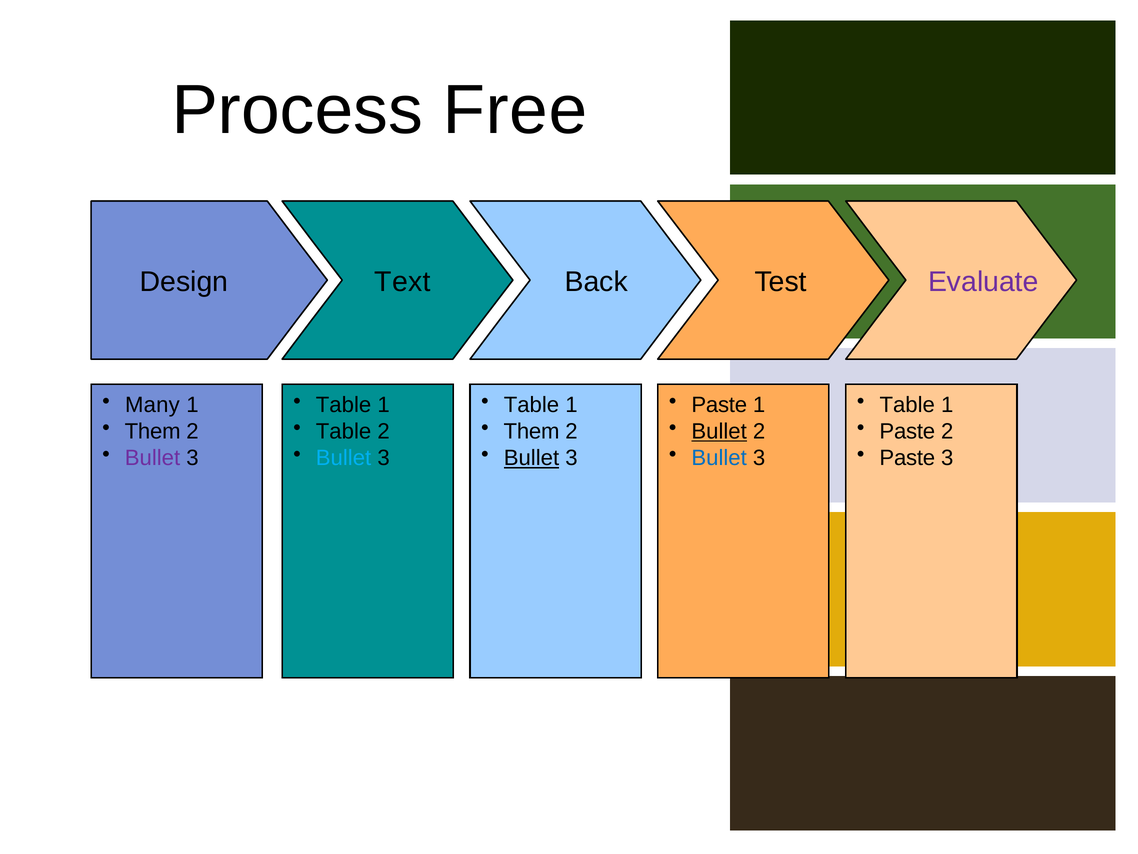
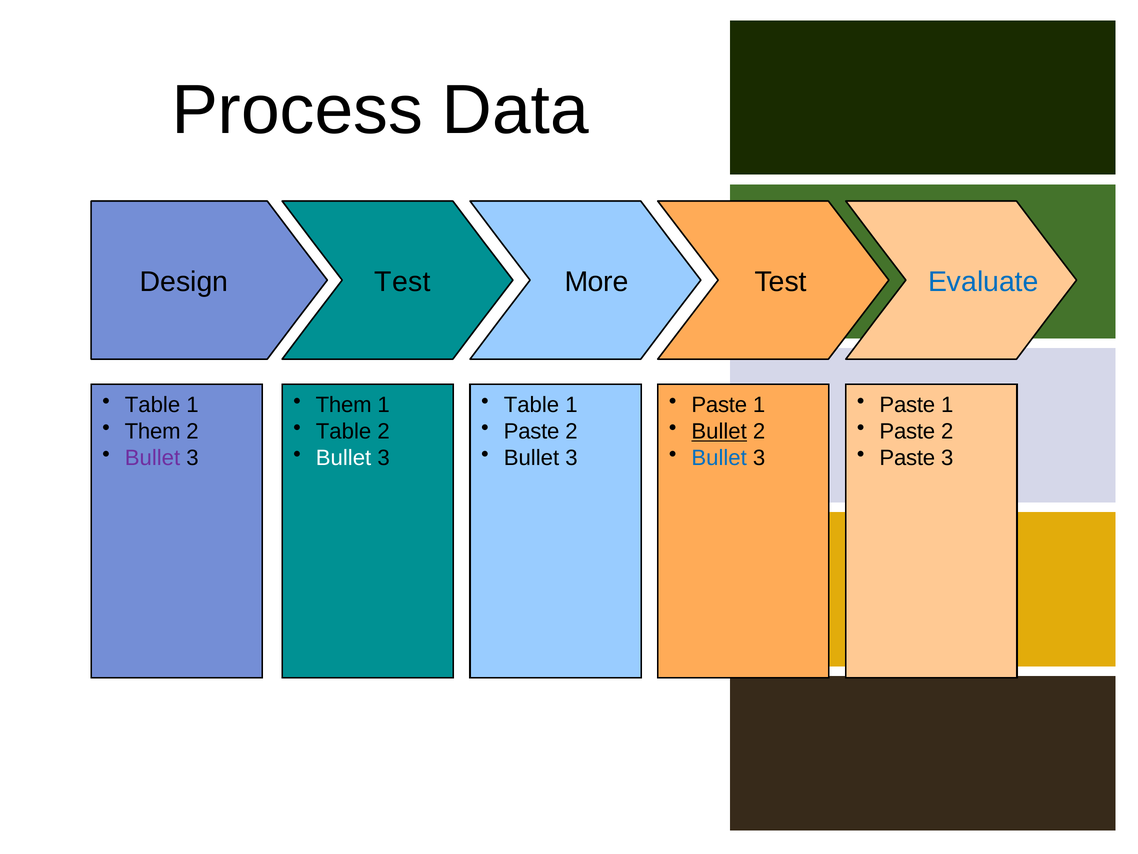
Free: Free -> Data (515, 110)
Back: Back -> More (596, 282)
Evaluate colour: purple -> blue (983, 282)
Text: Text -> Test (403, 282)
Many: Many -> Table (153, 405)
Table: Table -> Them (344, 405)
Table: Table -> Paste (907, 405)
Them: Them -> Paste (532, 431)
Bullet colour: light blue -> white (344, 458)
Bullet underline: present -> none (531, 458)
